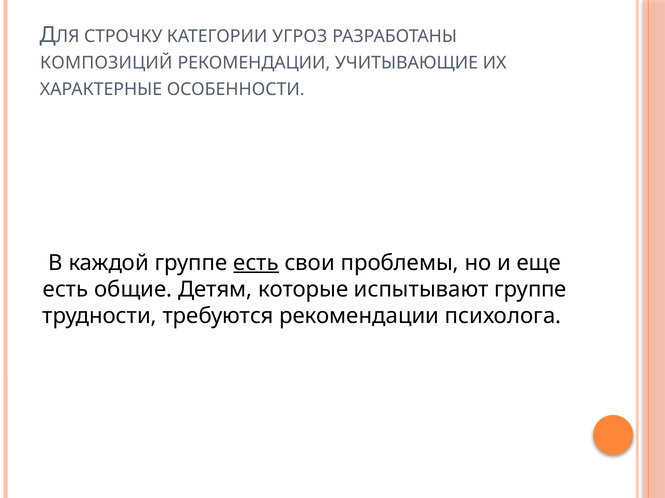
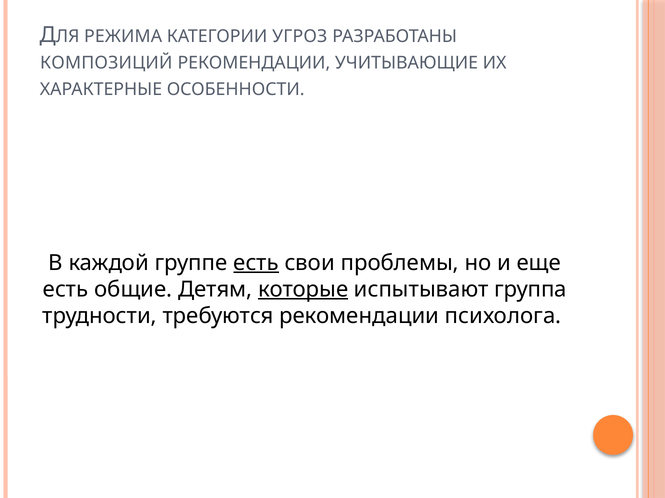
СТРОЧКУ: СТРОЧКУ -> РЕЖИМА (123, 36)
которые underline: none -> present (303, 290)
испытывают группе: группе -> группа (530, 290)
